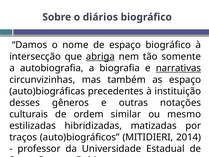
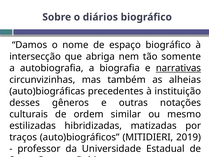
abriga underline: present -> none (100, 57)
as espaço: espaço -> alheias (185, 80)
2014: 2014 -> 2019 (189, 137)
